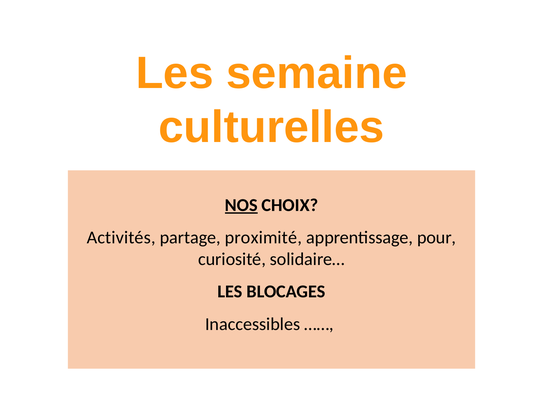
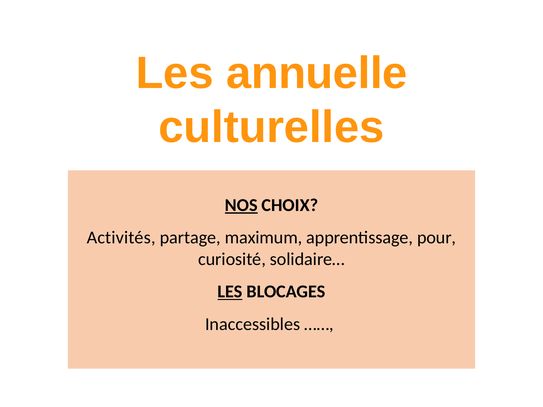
semaine: semaine -> annuelle (317, 73)
proximité: proximité -> maximum (263, 238)
LES underline: none -> present (230, 292)
